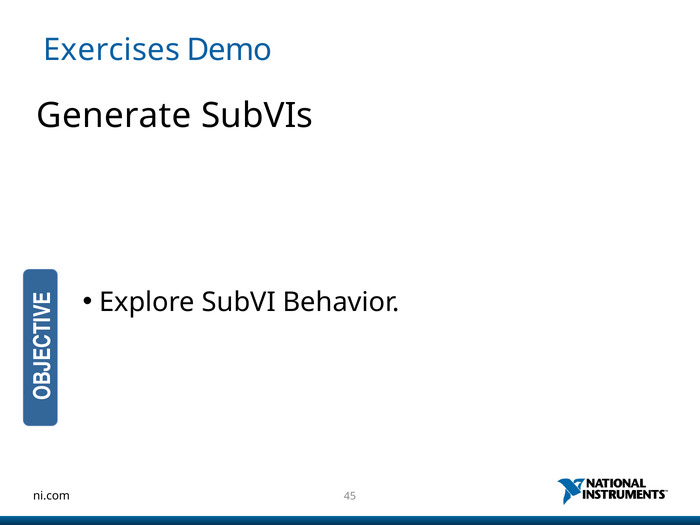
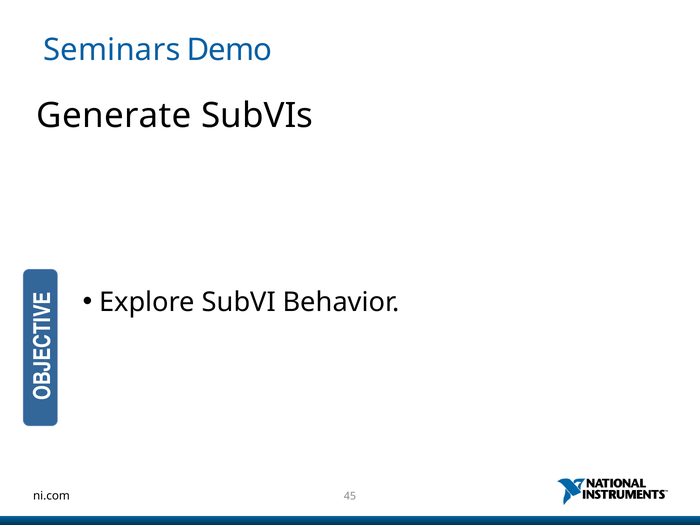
Exercises: Exercises -> Seminars (112, 50)
